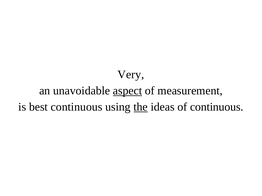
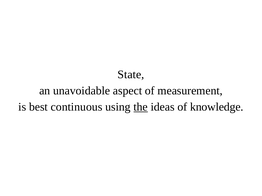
Very: Very -> State (131, 75)
aspect underline: present -> none (127, 91)
of continuous: continuous -> knowledge (217, 107)
